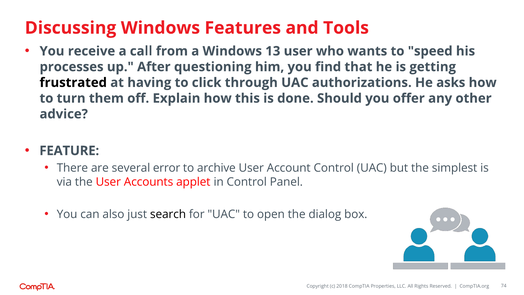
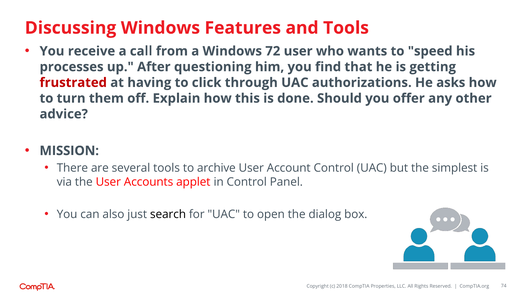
13: 13 -> 72 (273, 51)
frustrated colour: black -> red (73, 83)
FEATURE: FEATURE -> MISSION (69, 151)
several error: error -> tools (167, 168)
